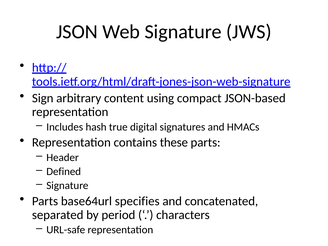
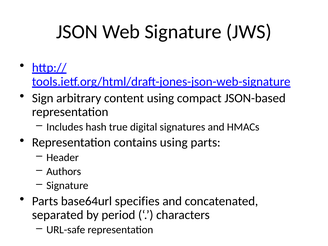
contains these: these -> using (174, 143)
Defined: Defined -> Authors (64, 171)
